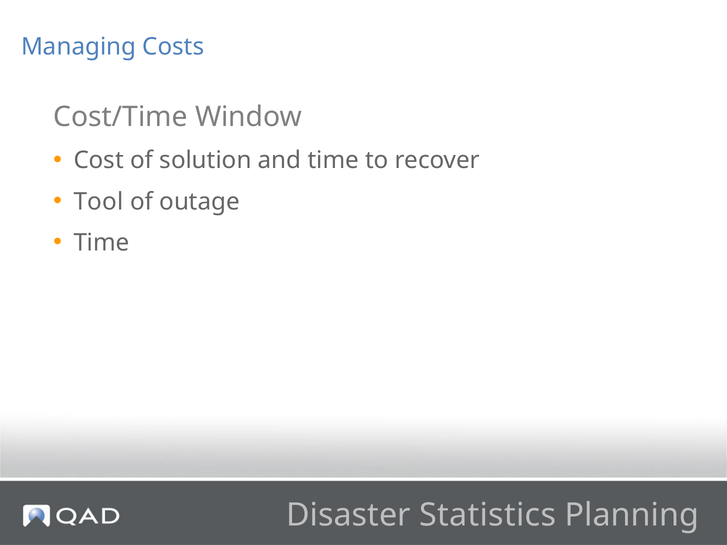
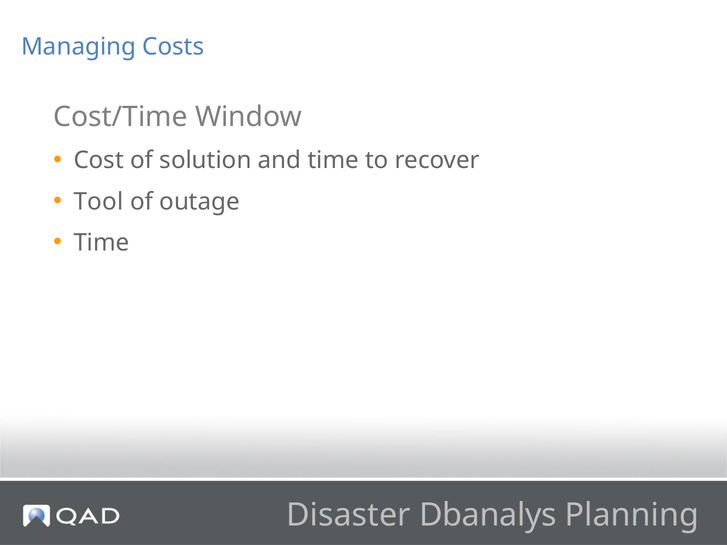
Statistics: Statistics -> Dbanalys (488, 516)
